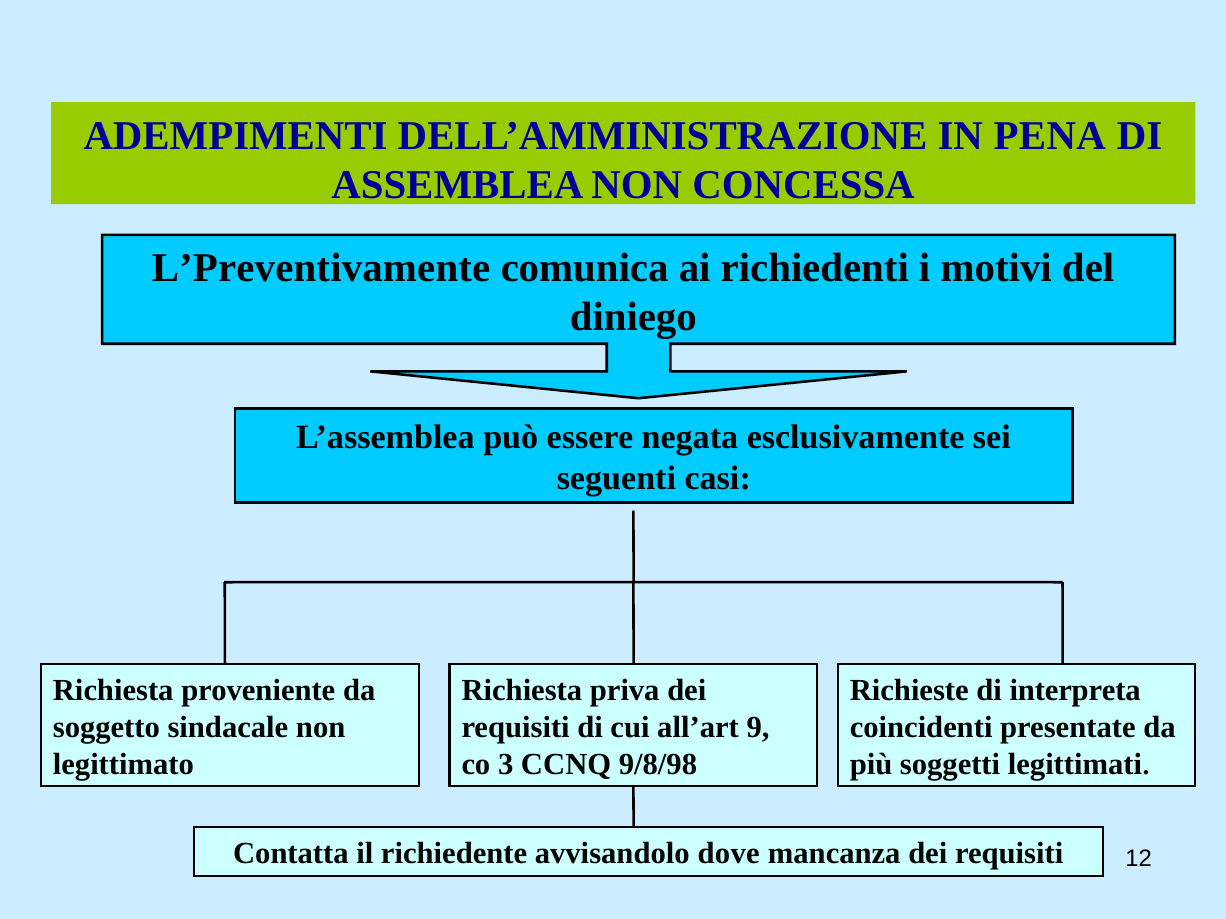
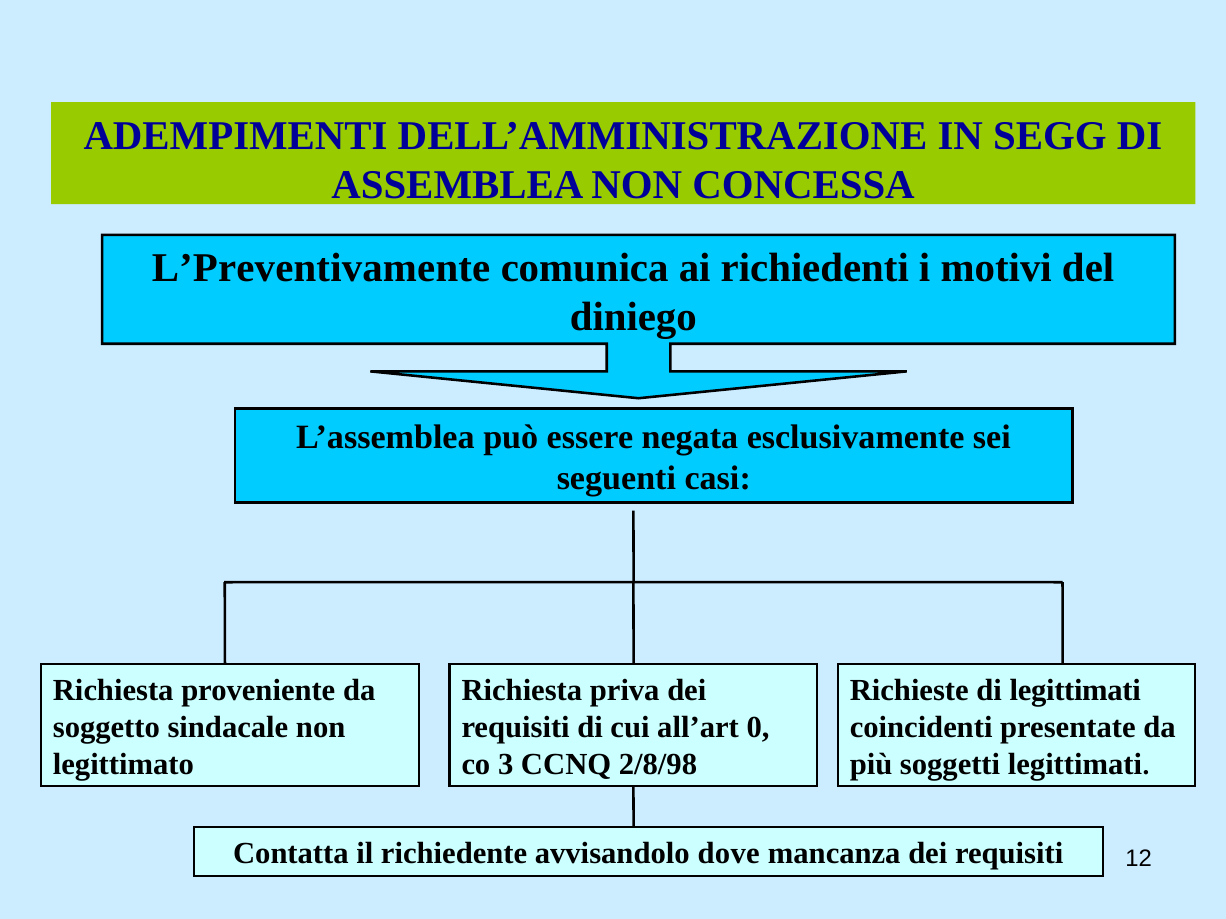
PENA: PENA -> SEGG (1050, 136)
di interpreta: interpreta -> legittimati (1075, 691)
9: 9 -> 0 (758, 728)
9/8/98: 9/8/98 -> 2/8/98 (658, 764)
